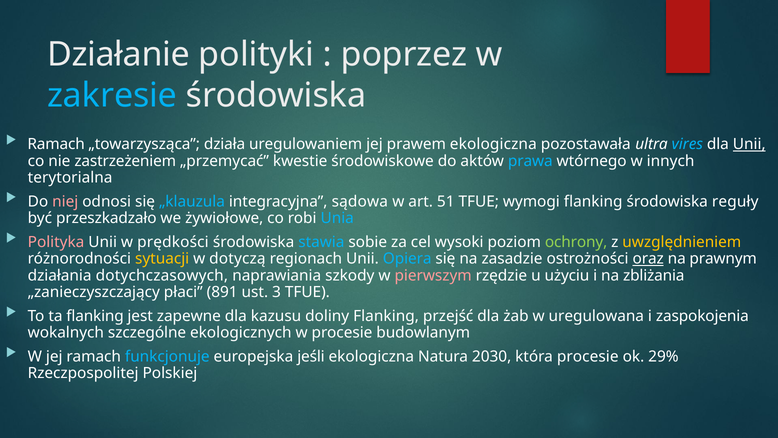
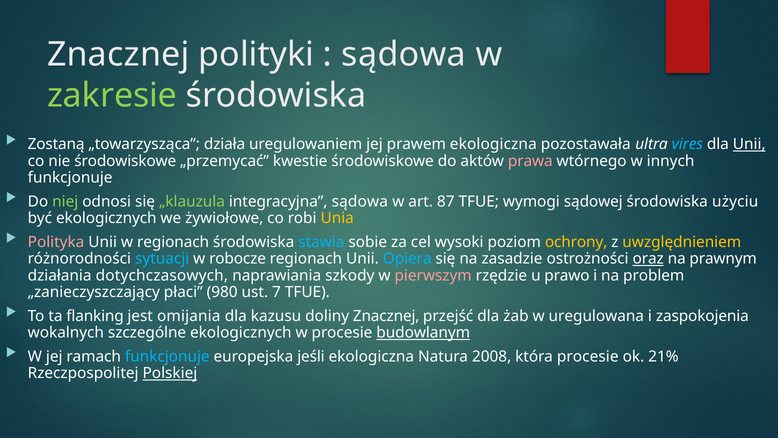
Działanie: Działanie -> Znacznej (118, 55)
poprzez: poprzez -> sądowa (404, 55)
zakresie colour: light blue -> light green (112, 95)
Ramach: Ramach -> Zostaną (56, 144)
nie zastrzeżeniem: zastrzeżeniem -> środowiskowe (125, 161)
prawa colour: light blue -> pink (530, 161)
terytorialna: terytorialna -> funkcjonuje (70, 178)
niej colour: pink -> light green (65, 201)
„klauzula colour: light blue -> light green (192, 201)
51: 51 -> 87 (446, 201)
wymogi flanking: flanking -> sądowej (593, 201)
reguły: reguły -> użyciu (735, 201)
być przeszkadzało: przeszkadzało -> ekologicznych (106, 218)
Unia colour: light blue -> yellow (337, 218)
w prędkości: prędkości -> regionach (173, 242)
ochrony colour: light green -> yellow (576, 242)
sytuacji colour: yellow -> light blue (162, 259)
dotyczą: dotyczą -> robocze (238, 259)
użyciu: użyciu -> prawo (567, 275)
zbliżania: zbliżania -> problem (654, 275)
891: 891 -> 980 (222, 292)
3: 3 -> 7 (276, 292)
zapewne: zapewne -> omijania (189, 316)
doliny Flanking: Flanking -> Znacznej (386, 316)
budowlanym underline: none -> present (423, 332)
2030: 2030 -> 2008 (492, 356)
29%: 29% -> 21% (663, 356)
Polskiej underline: none -> present (170, 373)
